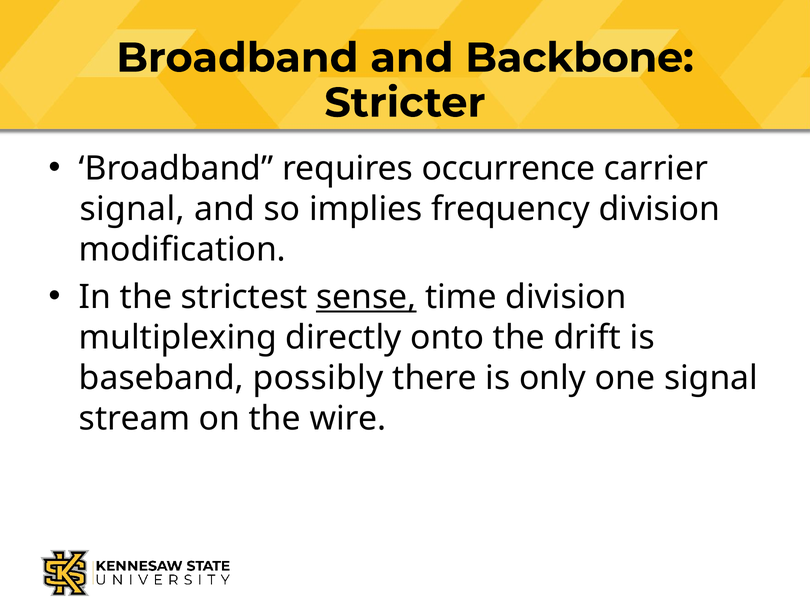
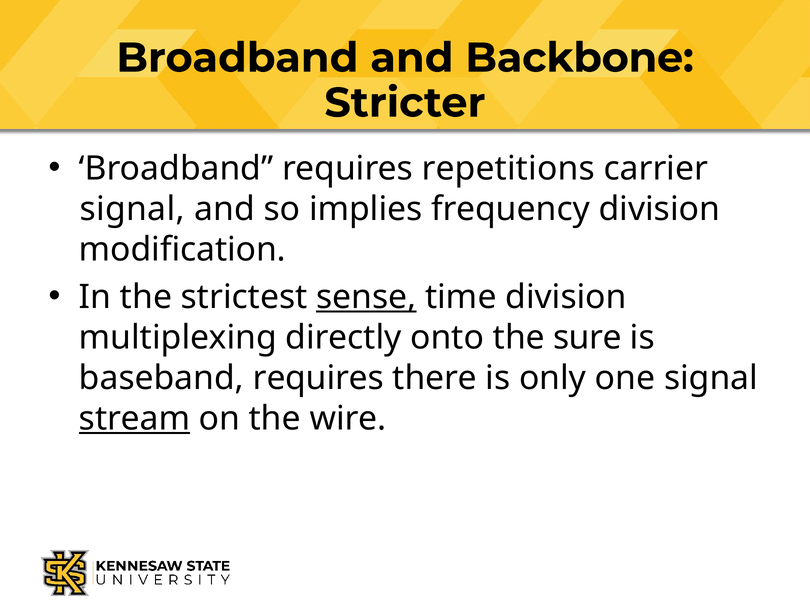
occurrence: occurrence -> repetitions (508, 168)
drift: drift -> sure (588, 337)
baseband possibly: possibly -> requires (318, 378)
stream underline: none -> present (135, 418)
